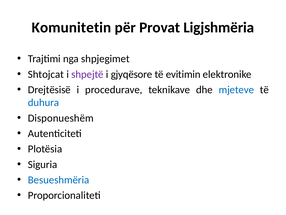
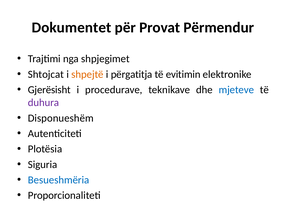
Komunitetin: Komunitetin -> Dokumentet (72, 28)
Ligjshmëria: Ligjshmëria -> Përmendur (219, 28)
shpejtë colour: purple -> orange (87, 74)
gjyqësore: gjyqësore -> përgatitja (132, 74)
Drejtësisë: Drejtësisë -> Gjerësisht (49, 90)
duhura colour: blue -> purple (44, 102)
